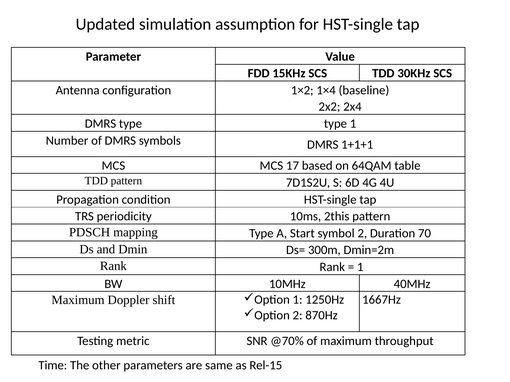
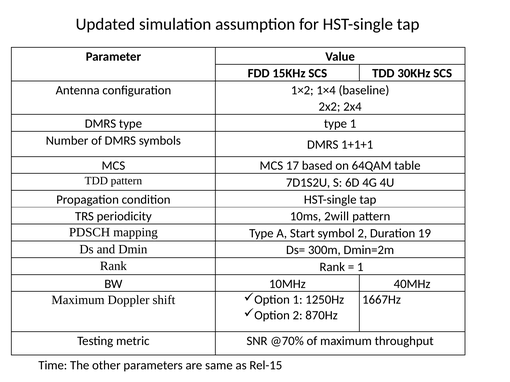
2this: 2this -> 2will (337, 217)
70: 70 -> 19 (425, 234)
